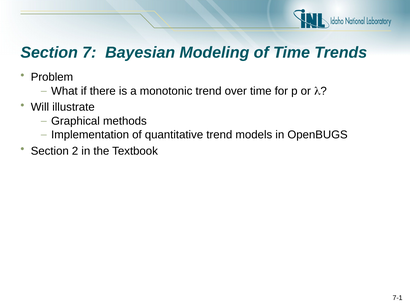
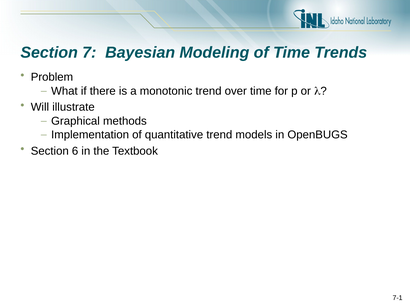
2: 2 -> 6 (75, 151)
